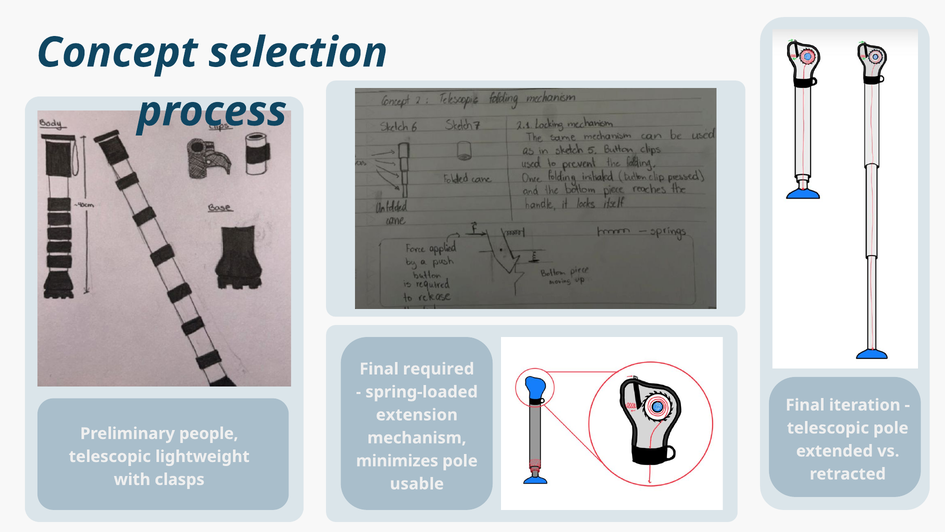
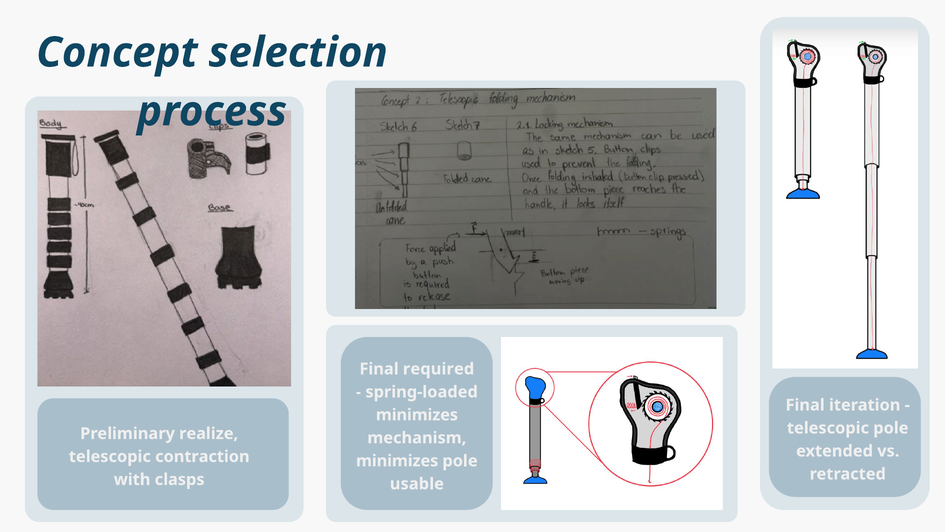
extension: extension -> minimizes (417, 415)
people: people -> realize (209, 433)
lightweight: lightweight -> contraction (202, 456)
